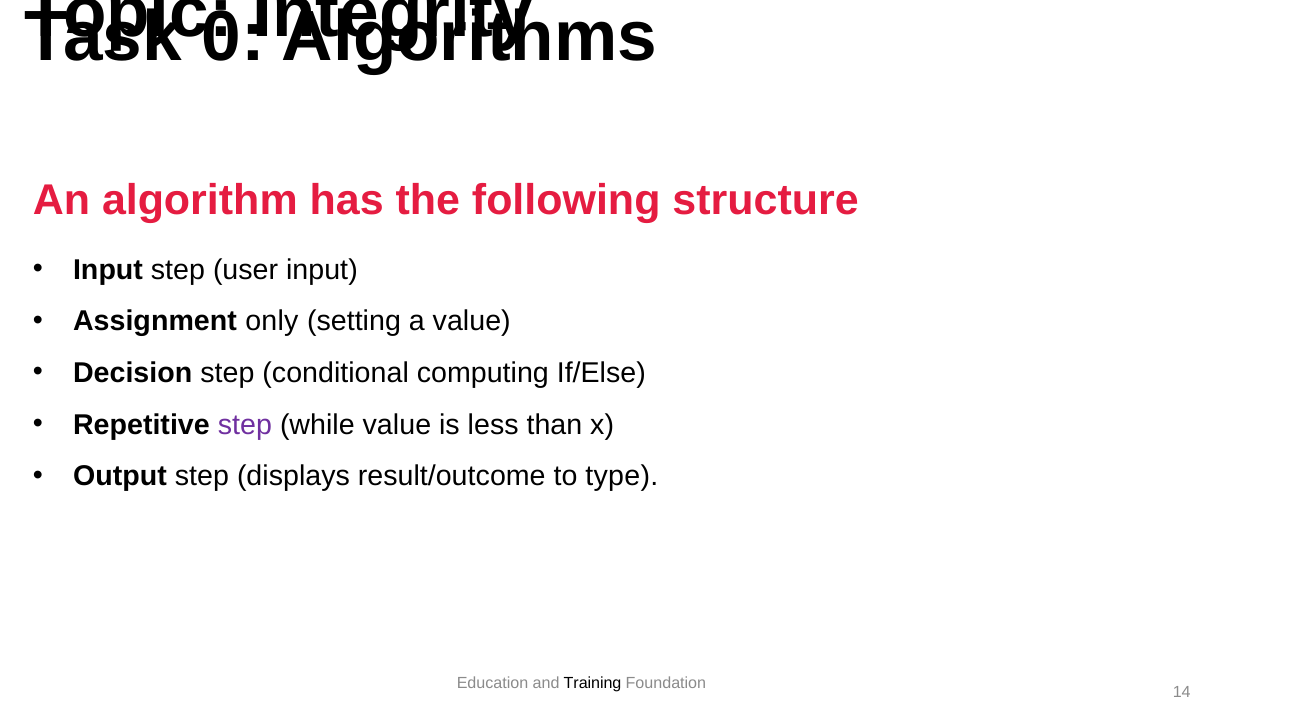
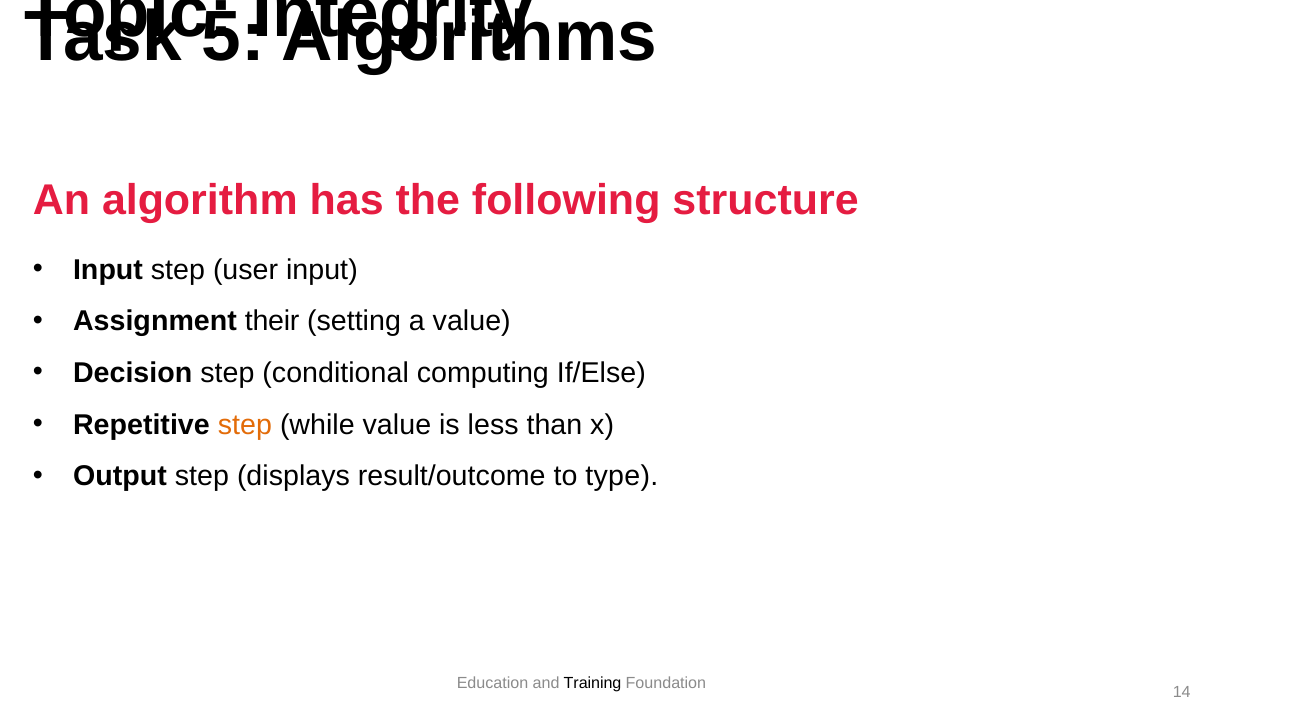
0: 0 -> 5 (233, 37)
only: only -> their (272, 321)
step colour: purple -> orange (245, 425)
